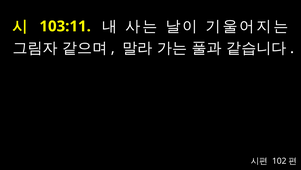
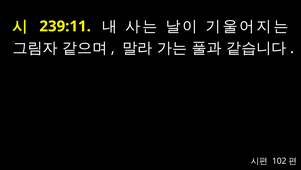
103:11: 103:11 -> 239:11 (65, 26)
